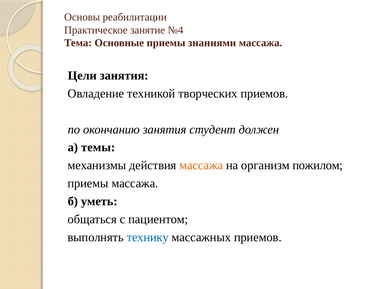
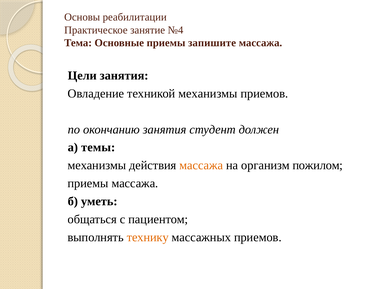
знаниями: знаниями -> запишите (212, 43)
техникой творческих: творческих -> механизмы (208, 93)
технику colour: blue -> orange (148, 237)
